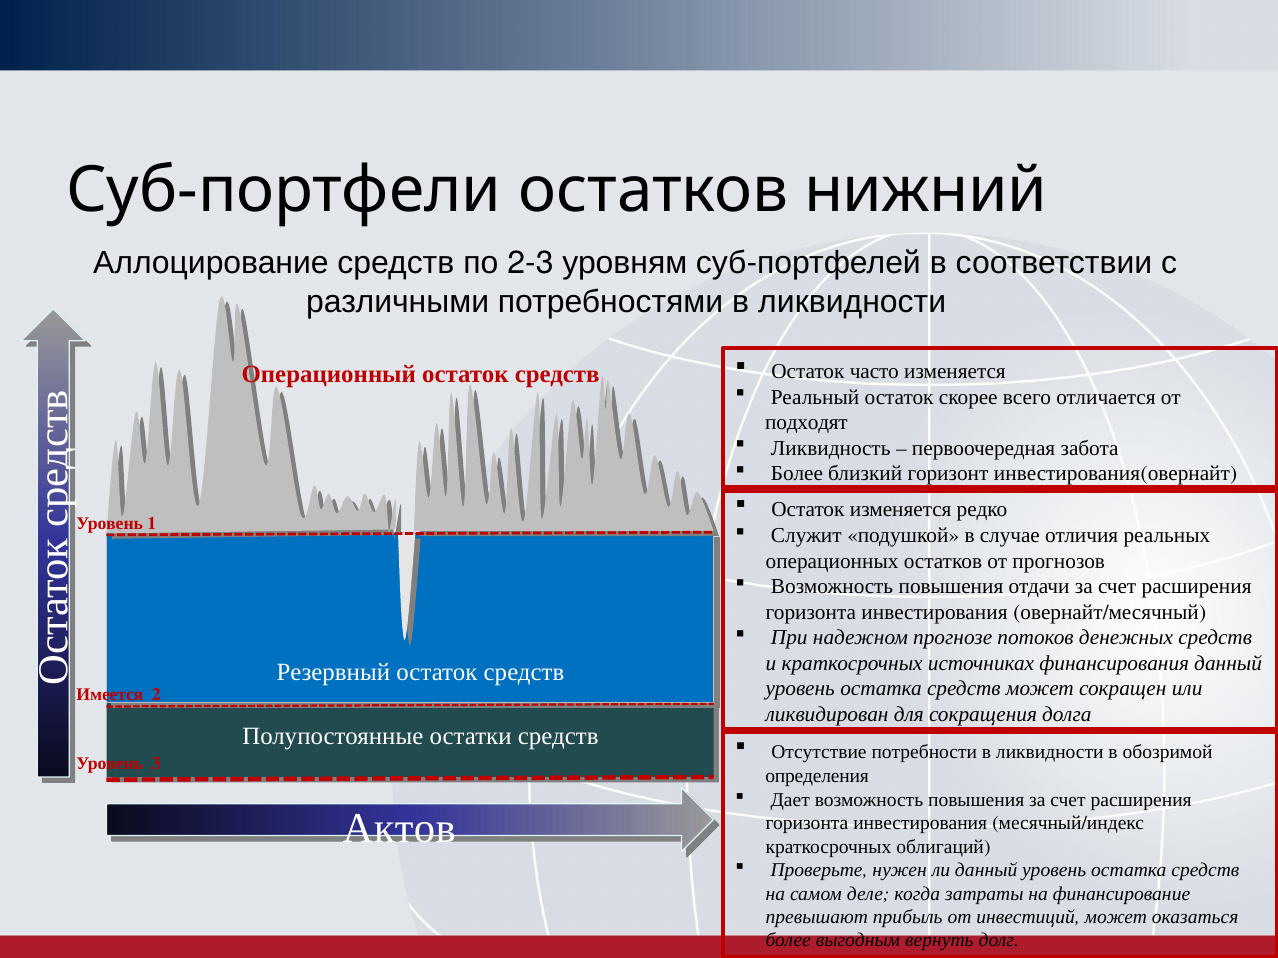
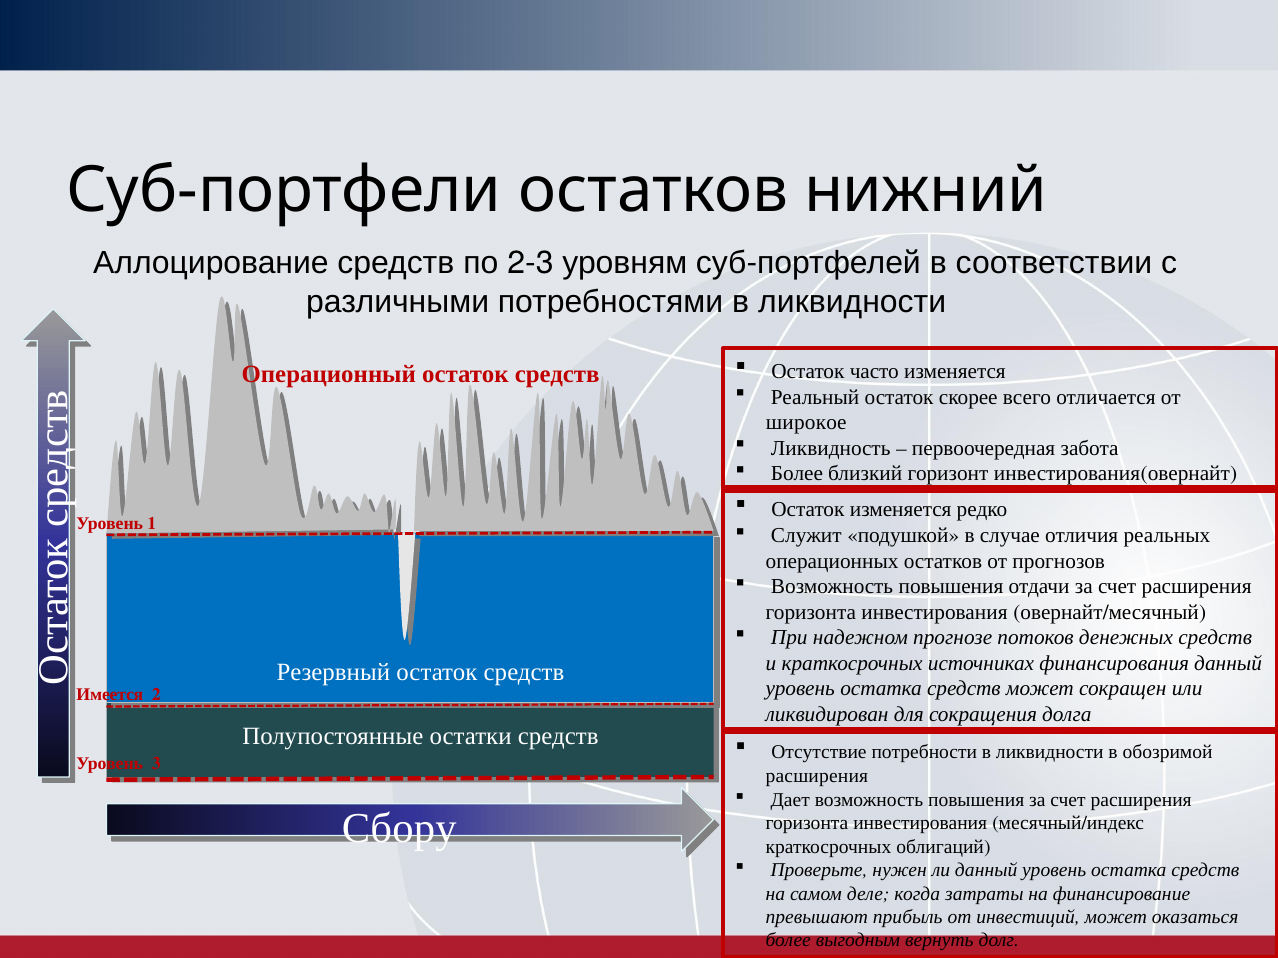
подходят: подходят -> широкое (806, 423)
определения: определения -> расширения (817, 777)
Актов: Актов -> Сбору (399, 829)
